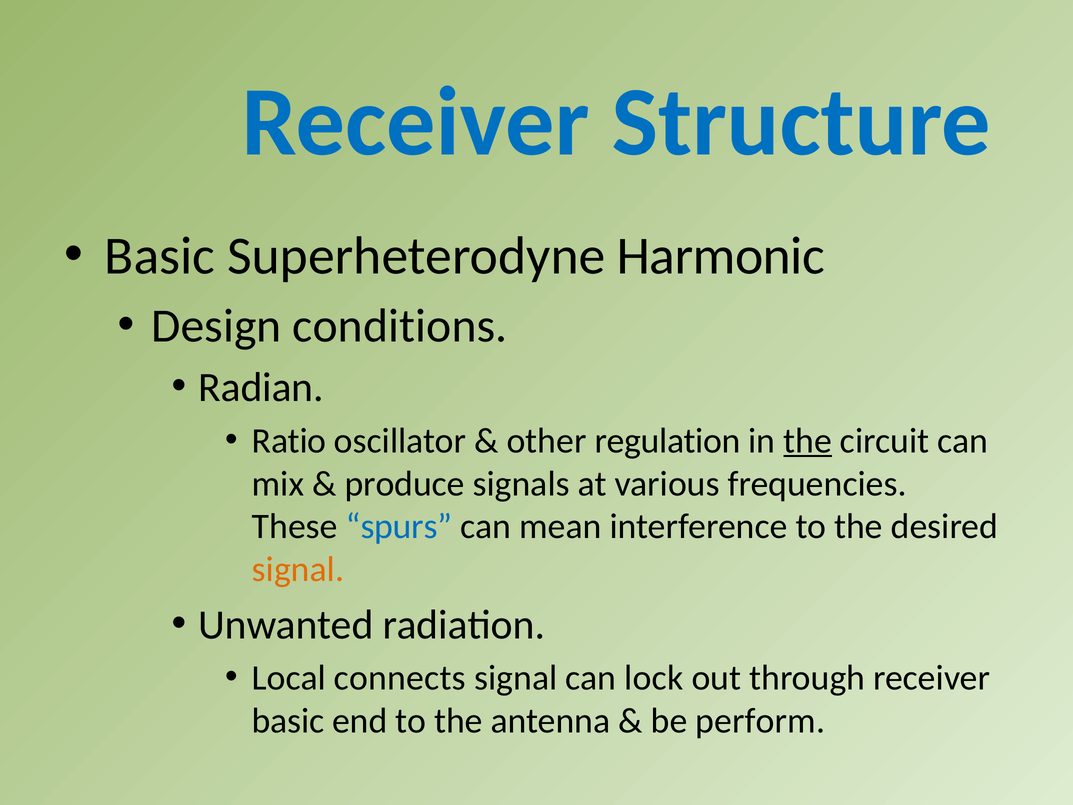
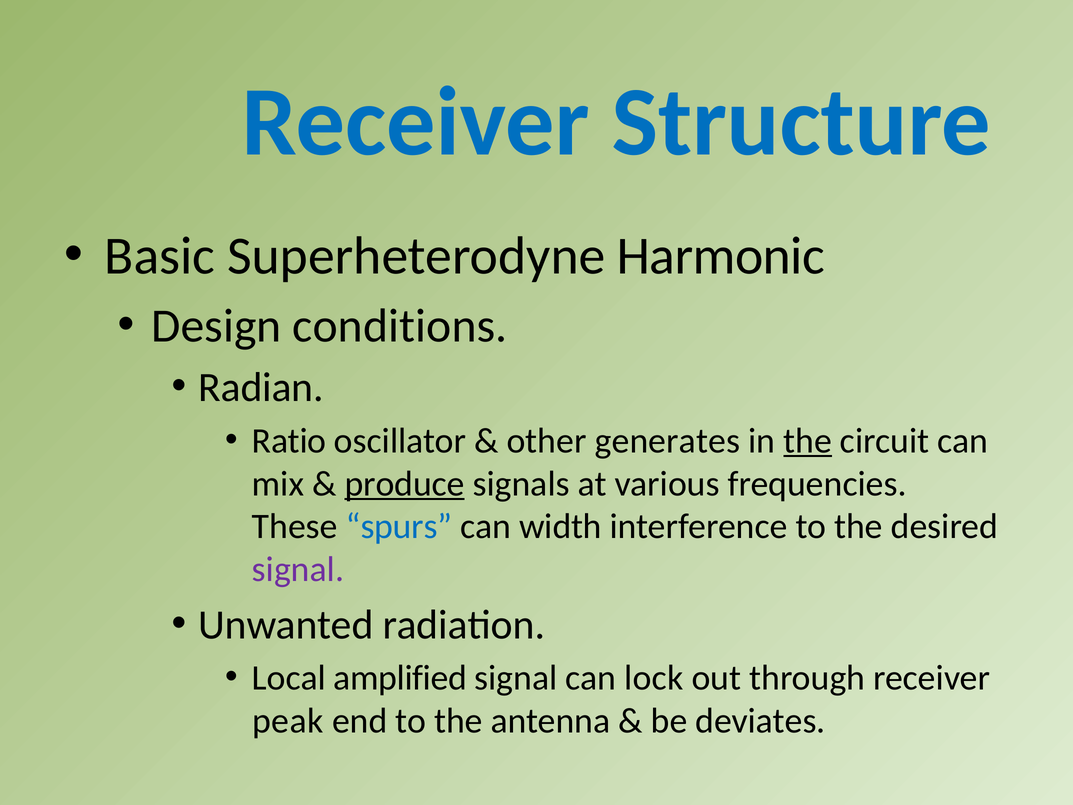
regulation: regulation -> generates (667, 441)
produce underline: none -> present (405, 484)
mean: mean -> width (560, 526)
signal colour: orange -> purple (298, 569)
connects: connects -> amplified (400, 678)
basic: basic -> peak (288, 721)
perform: perform -> deviates (760, 721)
